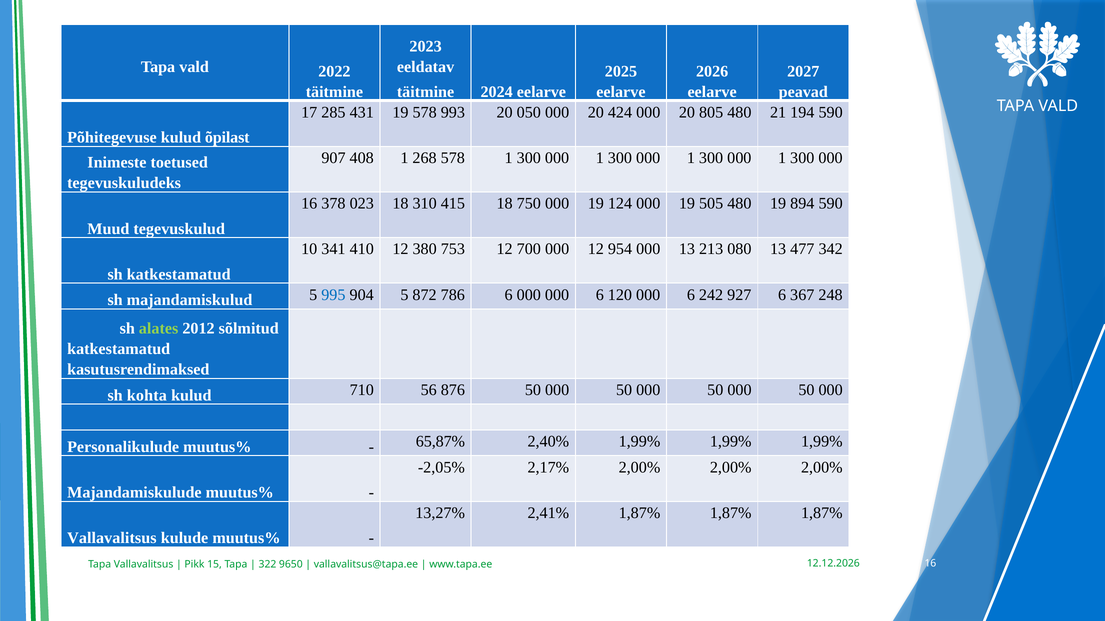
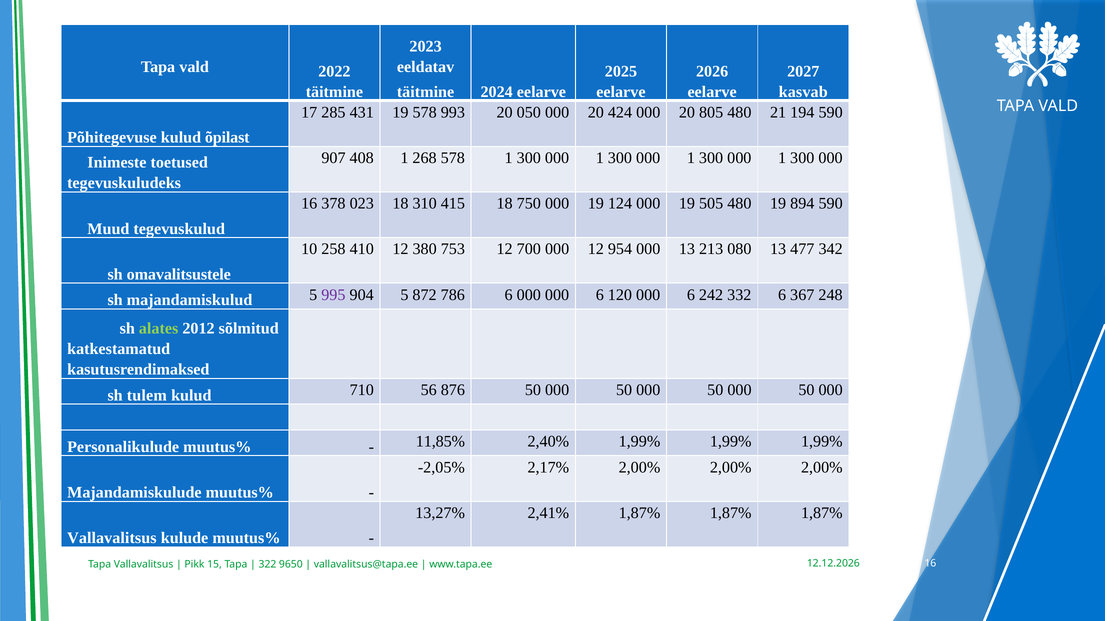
peavad: peavad -> kasvab (803, 92)
341: 341 -> 258 (333, 249)
sh katkestamatud: katkestamatud -> omavalitsustele (179, 275)
995 colour: blue -> purple (333, 295)
927: 927 -> 332 (739, 295)
kohta: kohta -> tulem (147, 396)
65,87%: 65,87% -> 11,85% (440, 442)
